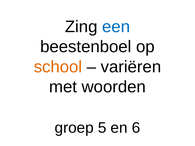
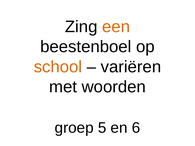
een colour: blue -> orange (116, 27)
